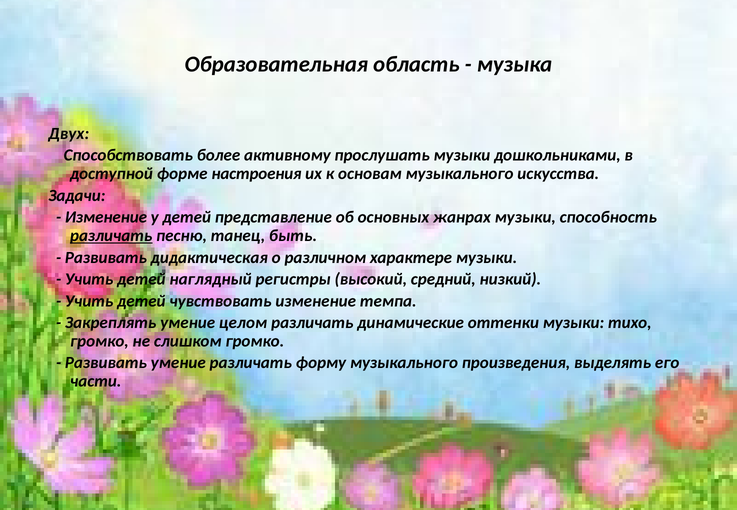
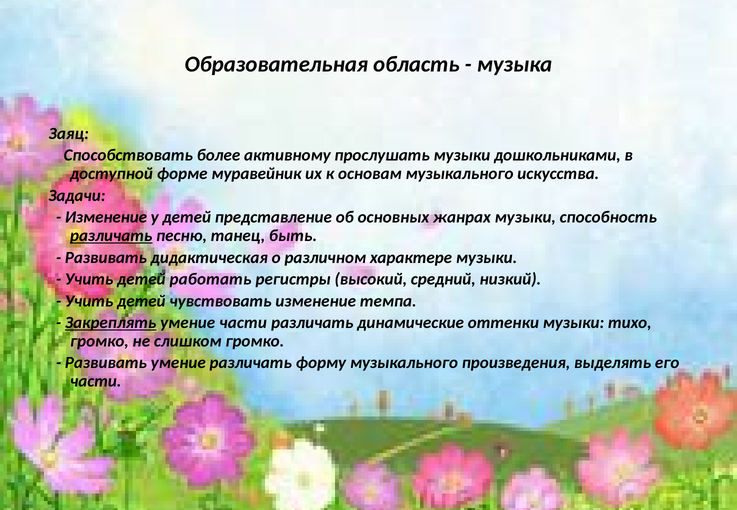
Двух: Двух -> Заяц (69, 134)
настроения: настроения -> муравейник (256, 174)
наглядный: наглядный -> работать (210, 279)
Закреплять underline: none -> present (111, 323)
умение целом: целом -> части (243, 323)
